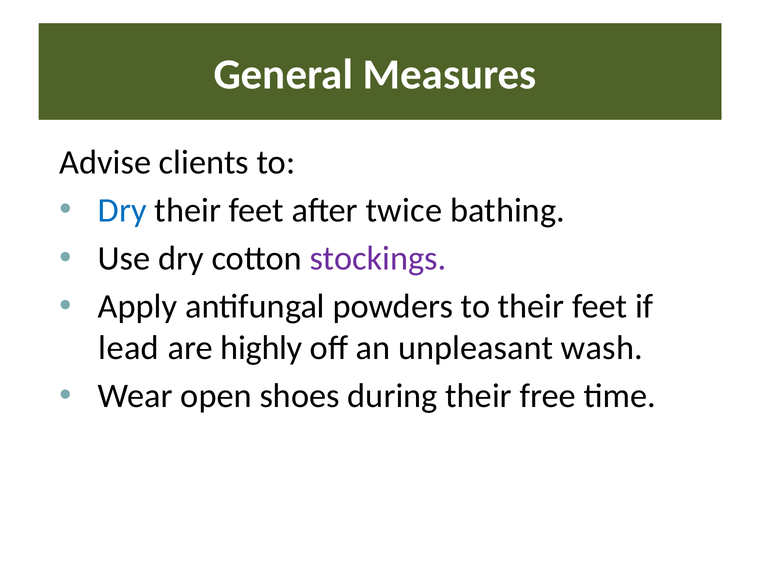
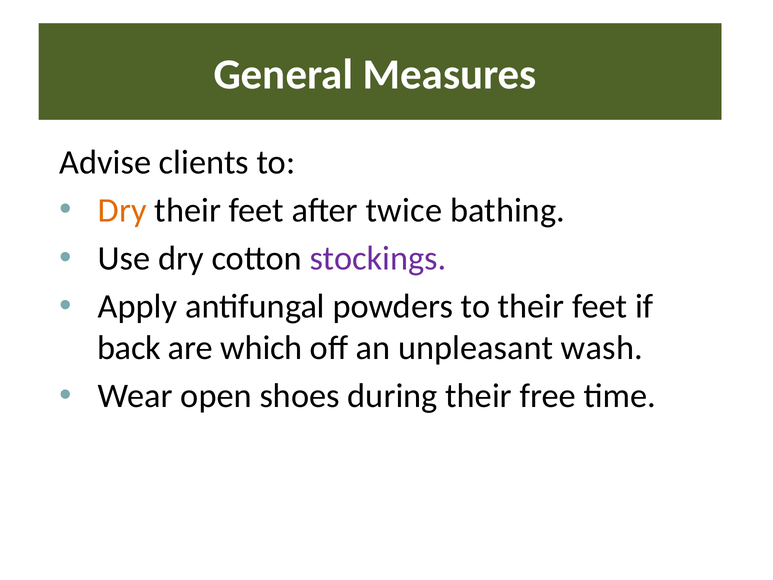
Dry colour: blue -> orange (122, 210)
lead: lead -> back (129, 348)
highly: highly -> which (261, 348)
